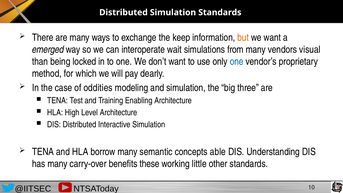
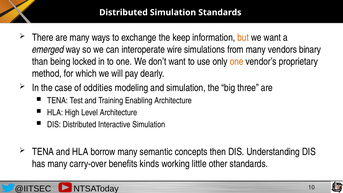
wait: wait -> wire (175, 50)
visual: visual -> binary (310, 50)
one colour: blue -> orange (237, 62)
able: able -> then (218, 152)
these: these -> kinds (149, 164)
